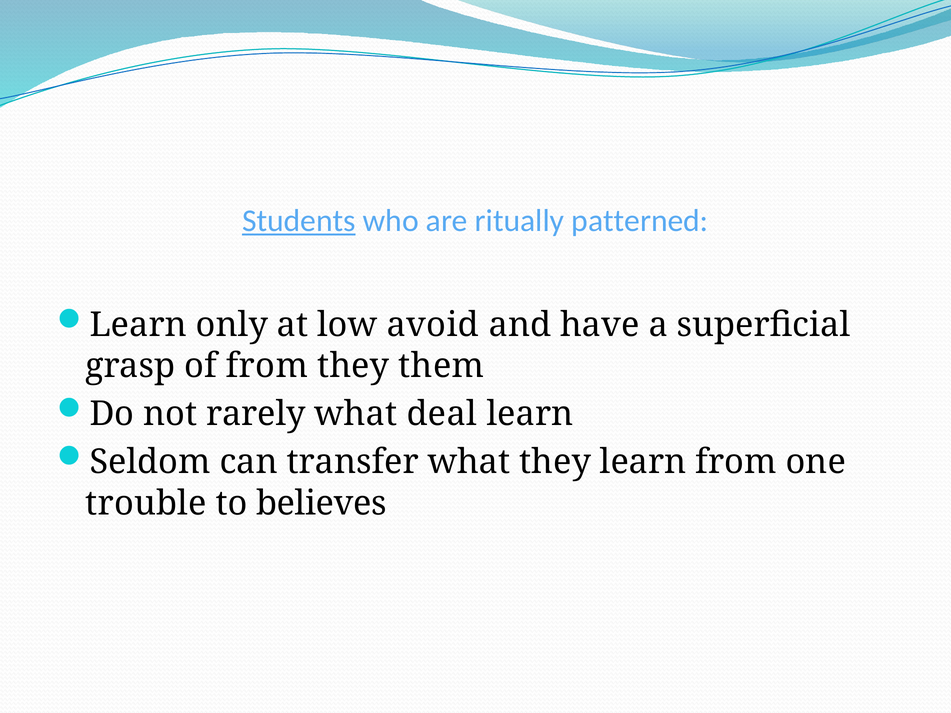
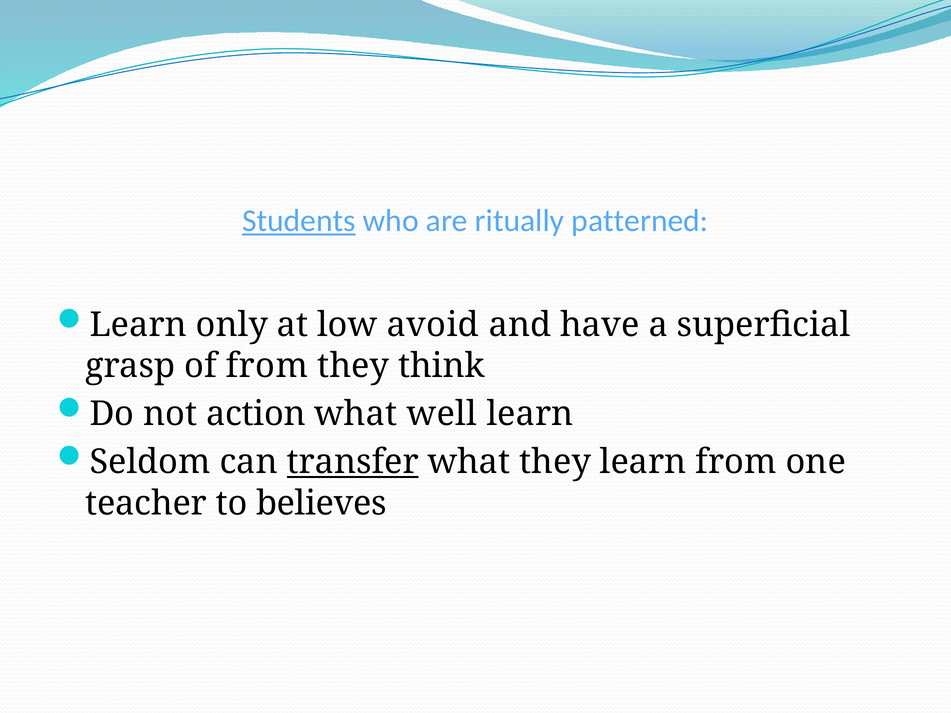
them: them -> think (442, 366)
rarely: rarely -> action (256, 414)
deal: deal -> well (442, 414)
transfer underline: none -> present (353, 462)
trouble: trouble -> teacher (146, 503)
